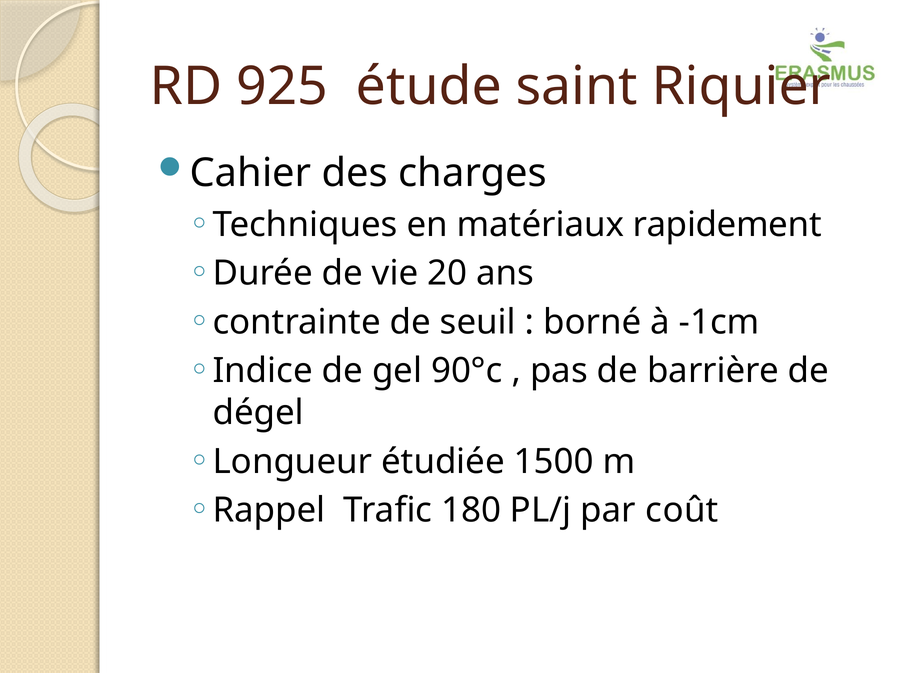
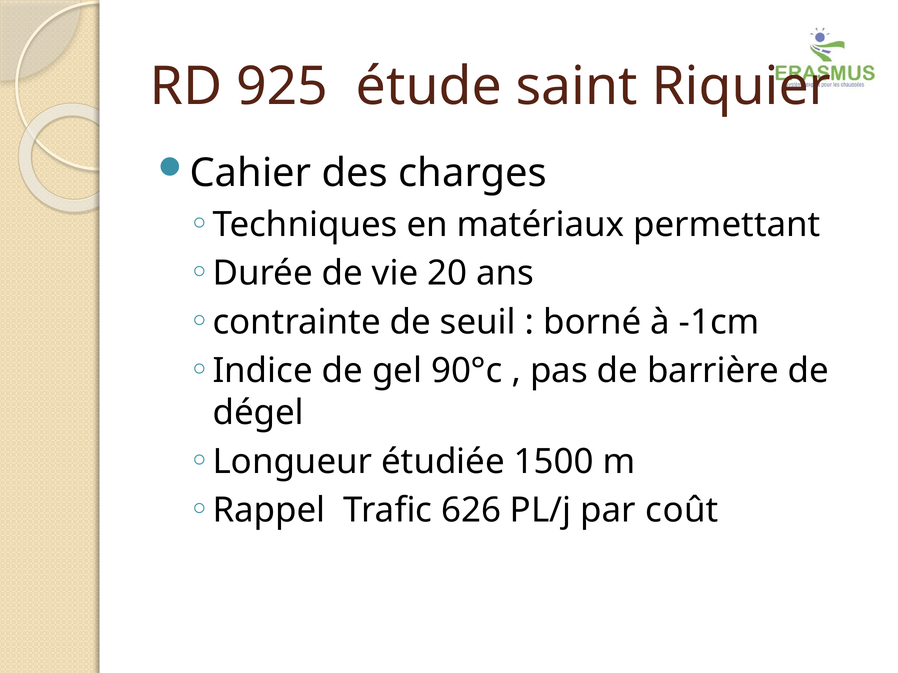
rapidement: rapidement -> permettant (727, 225)
180: 180 -> 626 (471, 511)
